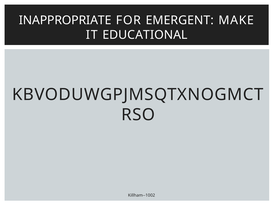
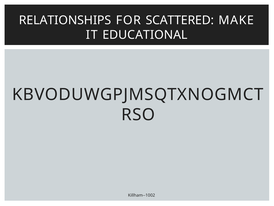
INAPPROPRIATE: INAPPROPRIATE -> RELATIONSHIPS (65, 20)
EMERGENT: EMERGENT -> SCATTERED (180, 20)
